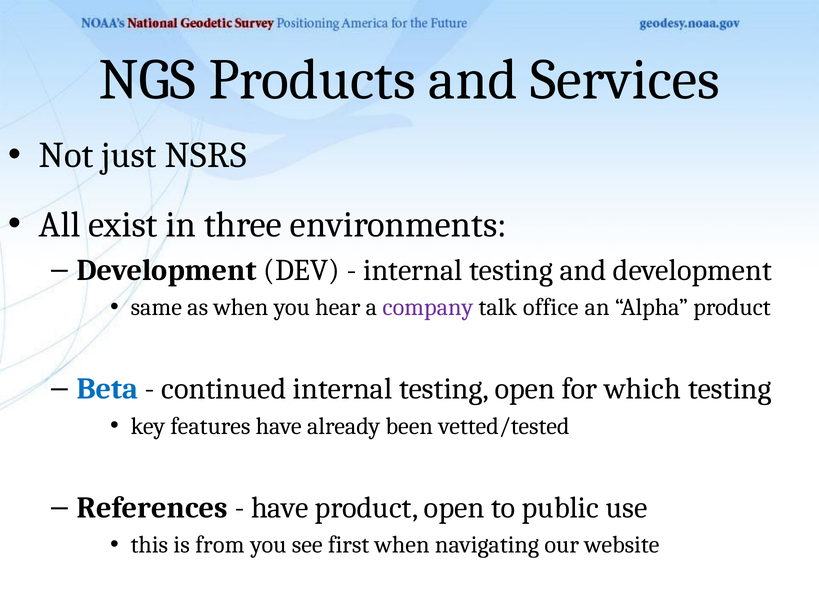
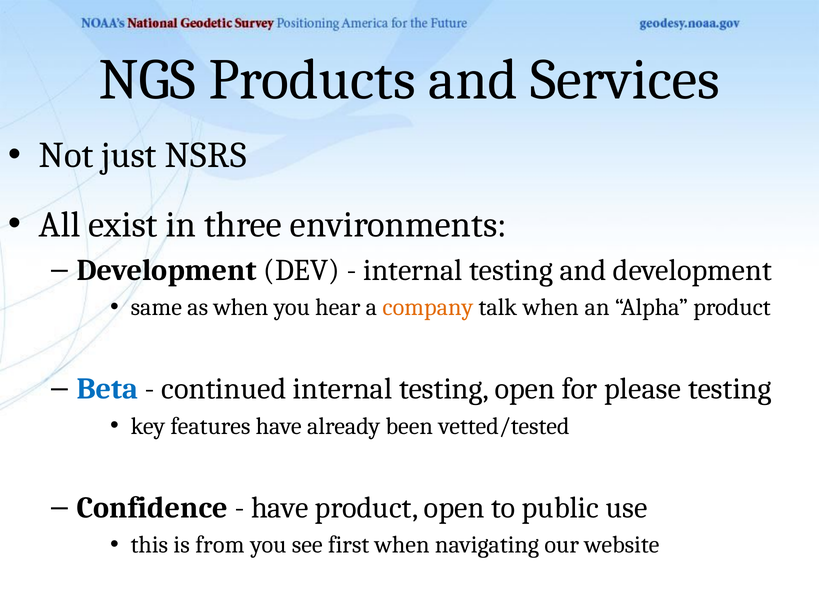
company colour: purple -> orange (428, 307)
talk office: office -> when (551, 307)
which: which -> please (643, 389)
References: References -> Confidence (152, 508)
